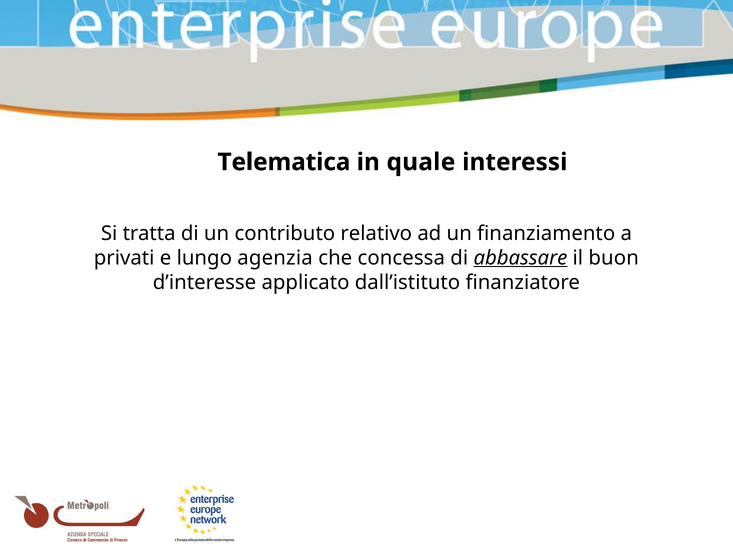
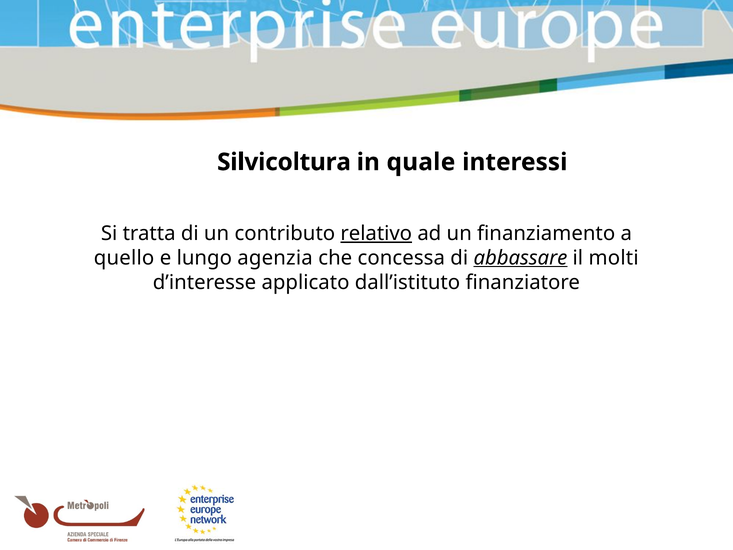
Telematica: Telematica -> Silvicoltura (284, 162)
relativo underline: none -> present (376, 233)
privati: privati -> quello (124, 258)
buon: buon -> molti (614, 258)
